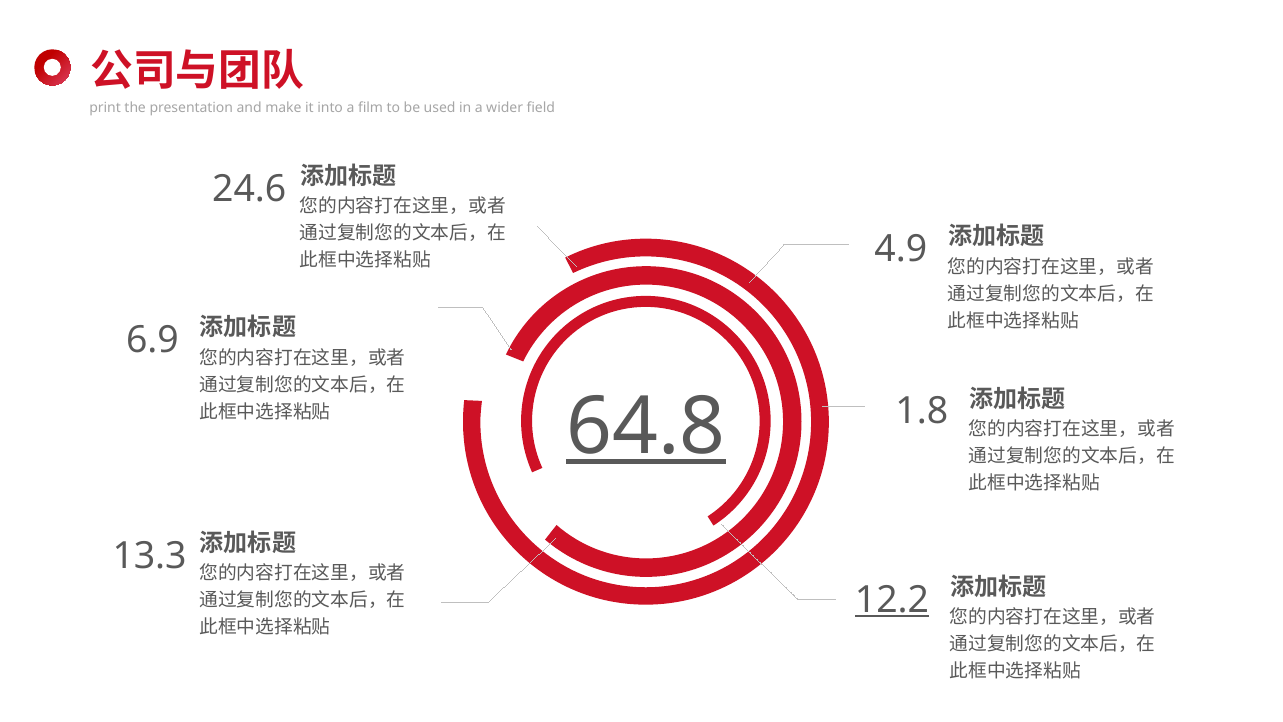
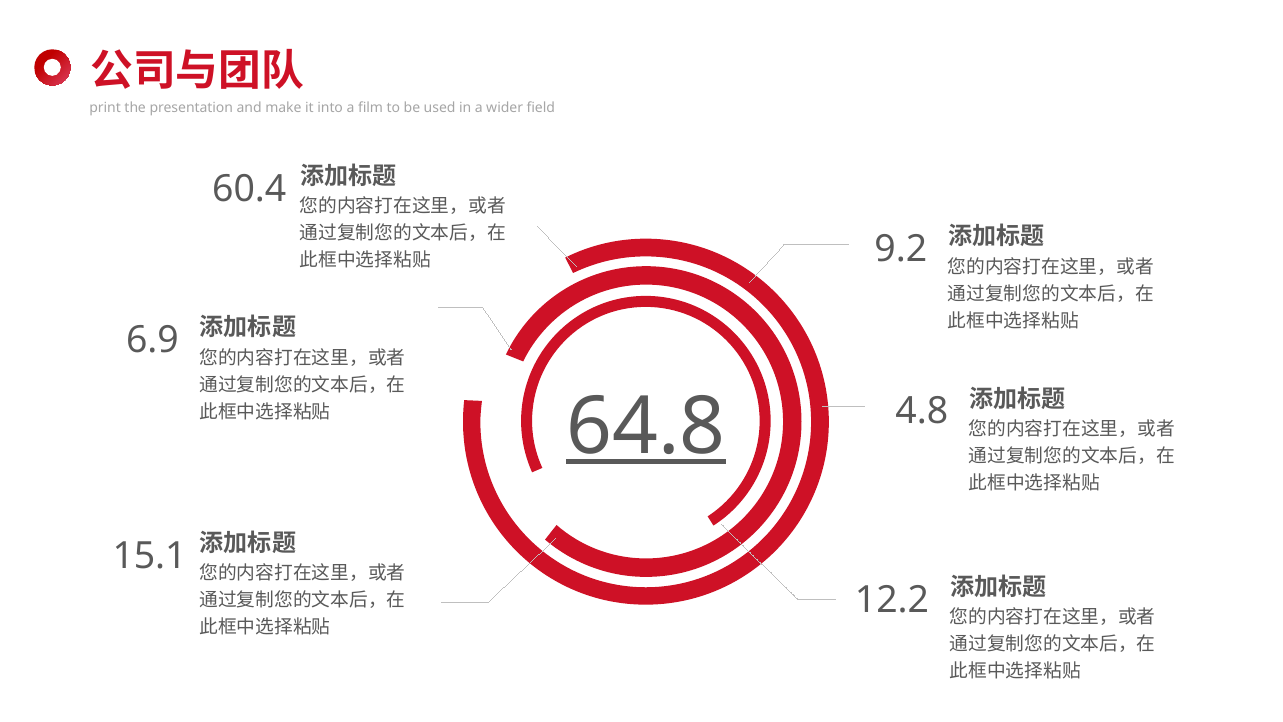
24.6: 24.6 -> 60.4 (249, 189)
4.9: 4.9 -> 9.2 (901, 249)
1.8: 1.8 -> 4.8 (922, 411)
13.3: 13.3 -> 15.1 (150, 555)
12.2 underline: present -> none (892, 599)
